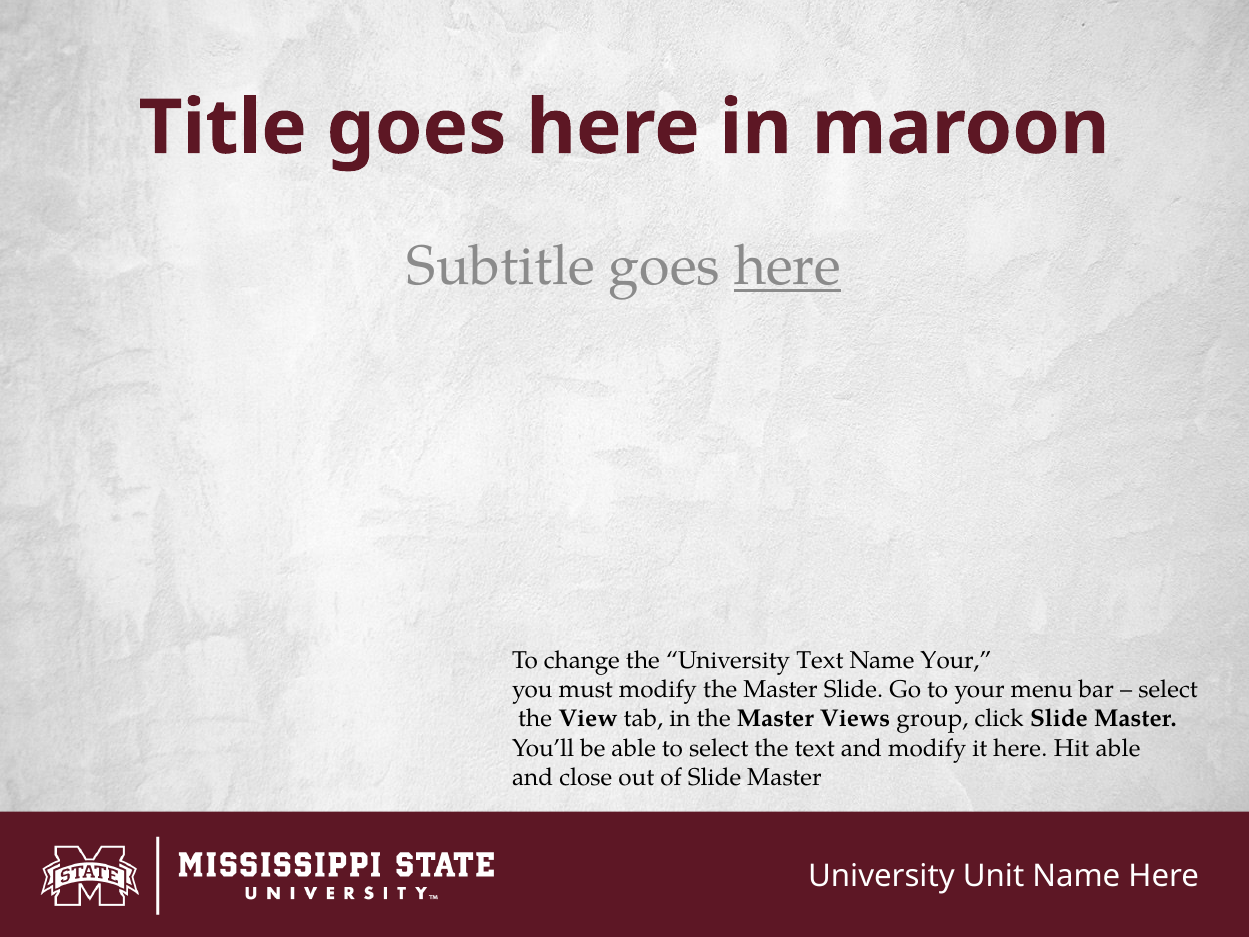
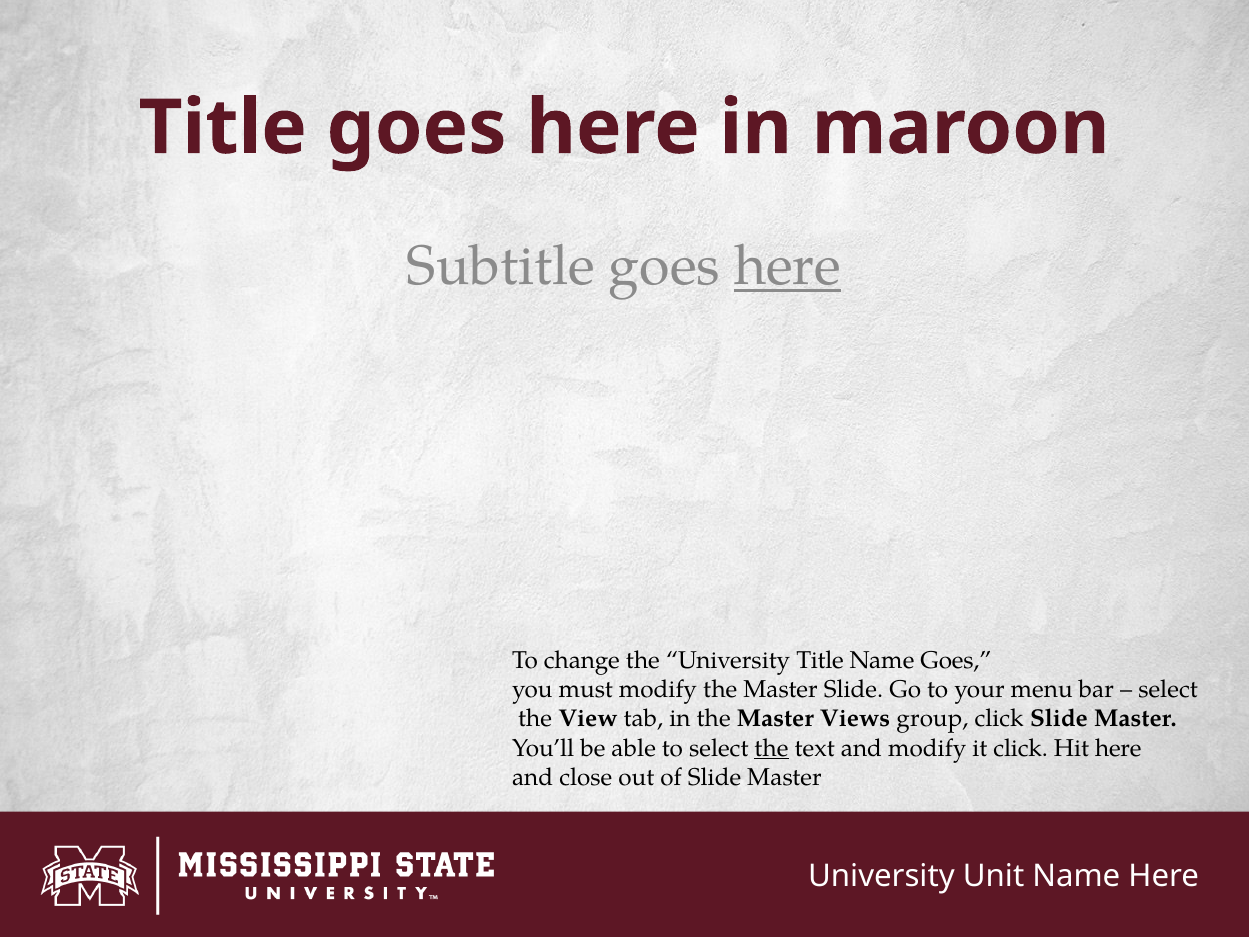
University Text: Text -> Title (820, 660)
Name Your: Your -> Goes (956, 660)
the underline: none -> present (771, 748)
it here: here -> click (1021, 748)
Hit able: able -> here (1118, 748)
